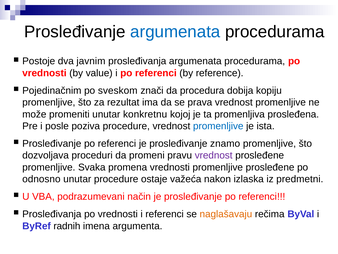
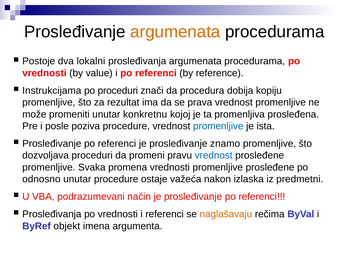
argumenata colour: blue -> orange (175, 32)
javnim: javnim -> lokalni (91, 61)
Pojedinačnim: Pojedinačnim -> Instrukcijama (52, 90)
po sveskom: sveskom -> proceduri (118, 90)
vrednost colour: purple -> blue (214, 155)
radnih: radnih -> objekt (67, 226)
